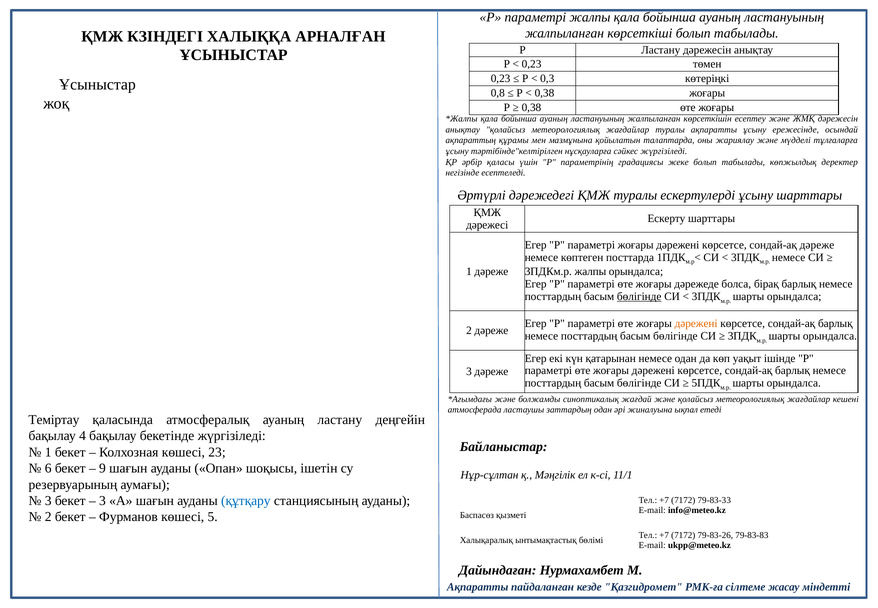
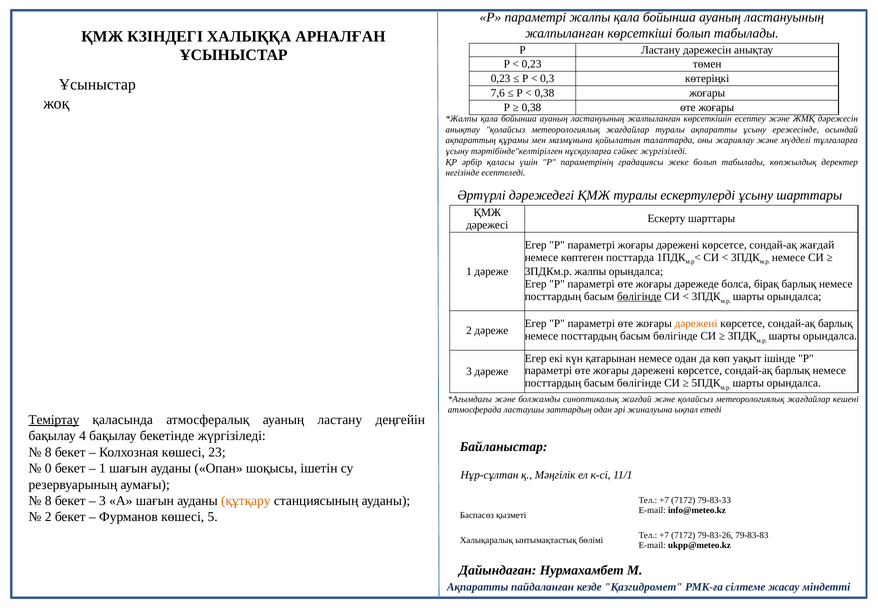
0,8: 0,8 -> 7,6 (498, 93)
сондай-ақ дәреже: дәреже -> жағдай (817, 245)
Теміртау underline: none -> present (54, 420)
1: 1 -> 8 (48, 452)
6: 6 -> 0 (48, 468)
9: 9 -> 1 (102, 468)
3: 3 -> 8 (48, 501)
құтқару colour: blue -> orange (246, 501)
